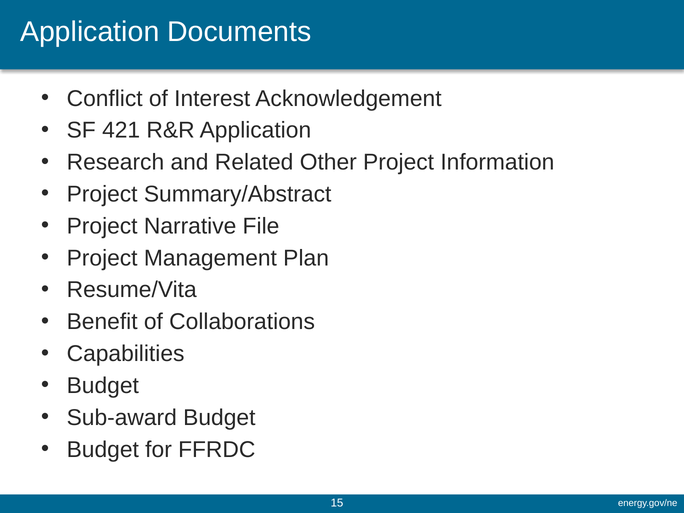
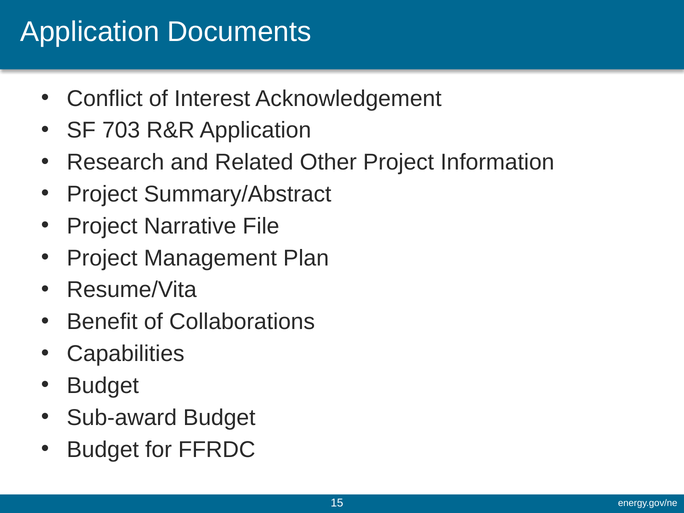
421: 421 -> 703 (121, 130)
